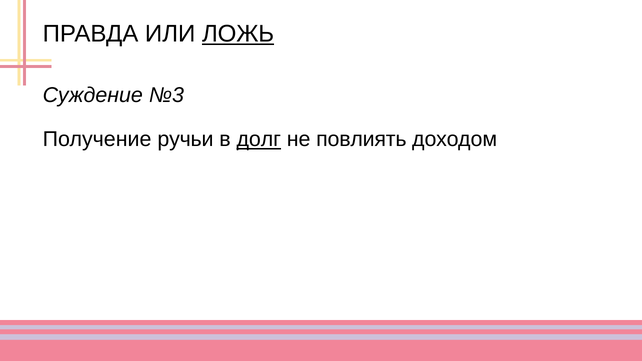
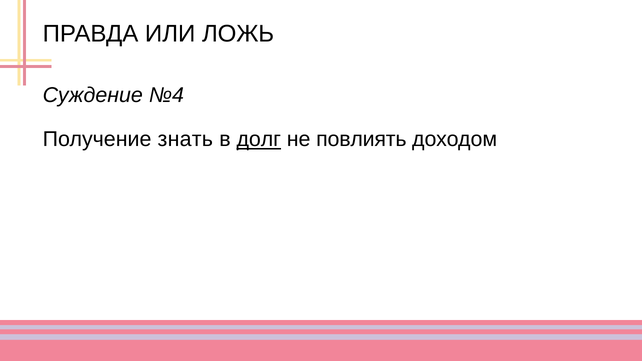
ЛОЖЬ underline: present -> none (238, 34)
№3: №3 -> №4 (166, 95)
ручьи: ручьи -> знать (185, 139)
